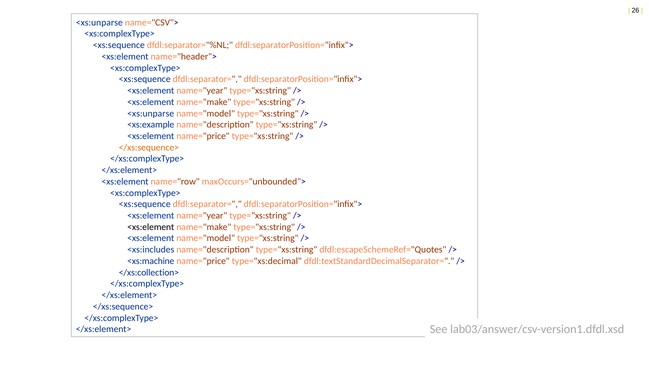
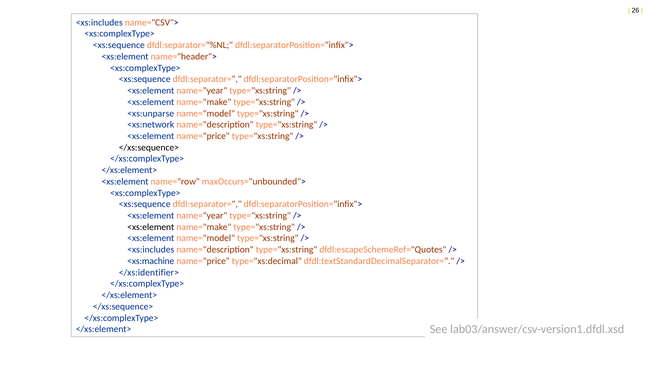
<xs:unparse: <xs:unparse -> <xs:includes (99, 22)
<xs:example: <xs:example -> <xs:network (151, 125)
</xs:sequence> colour: orange -> black (149, 147)
</xs:collection>: </xs:collection> -> </xs:identifier> (149, 273)
